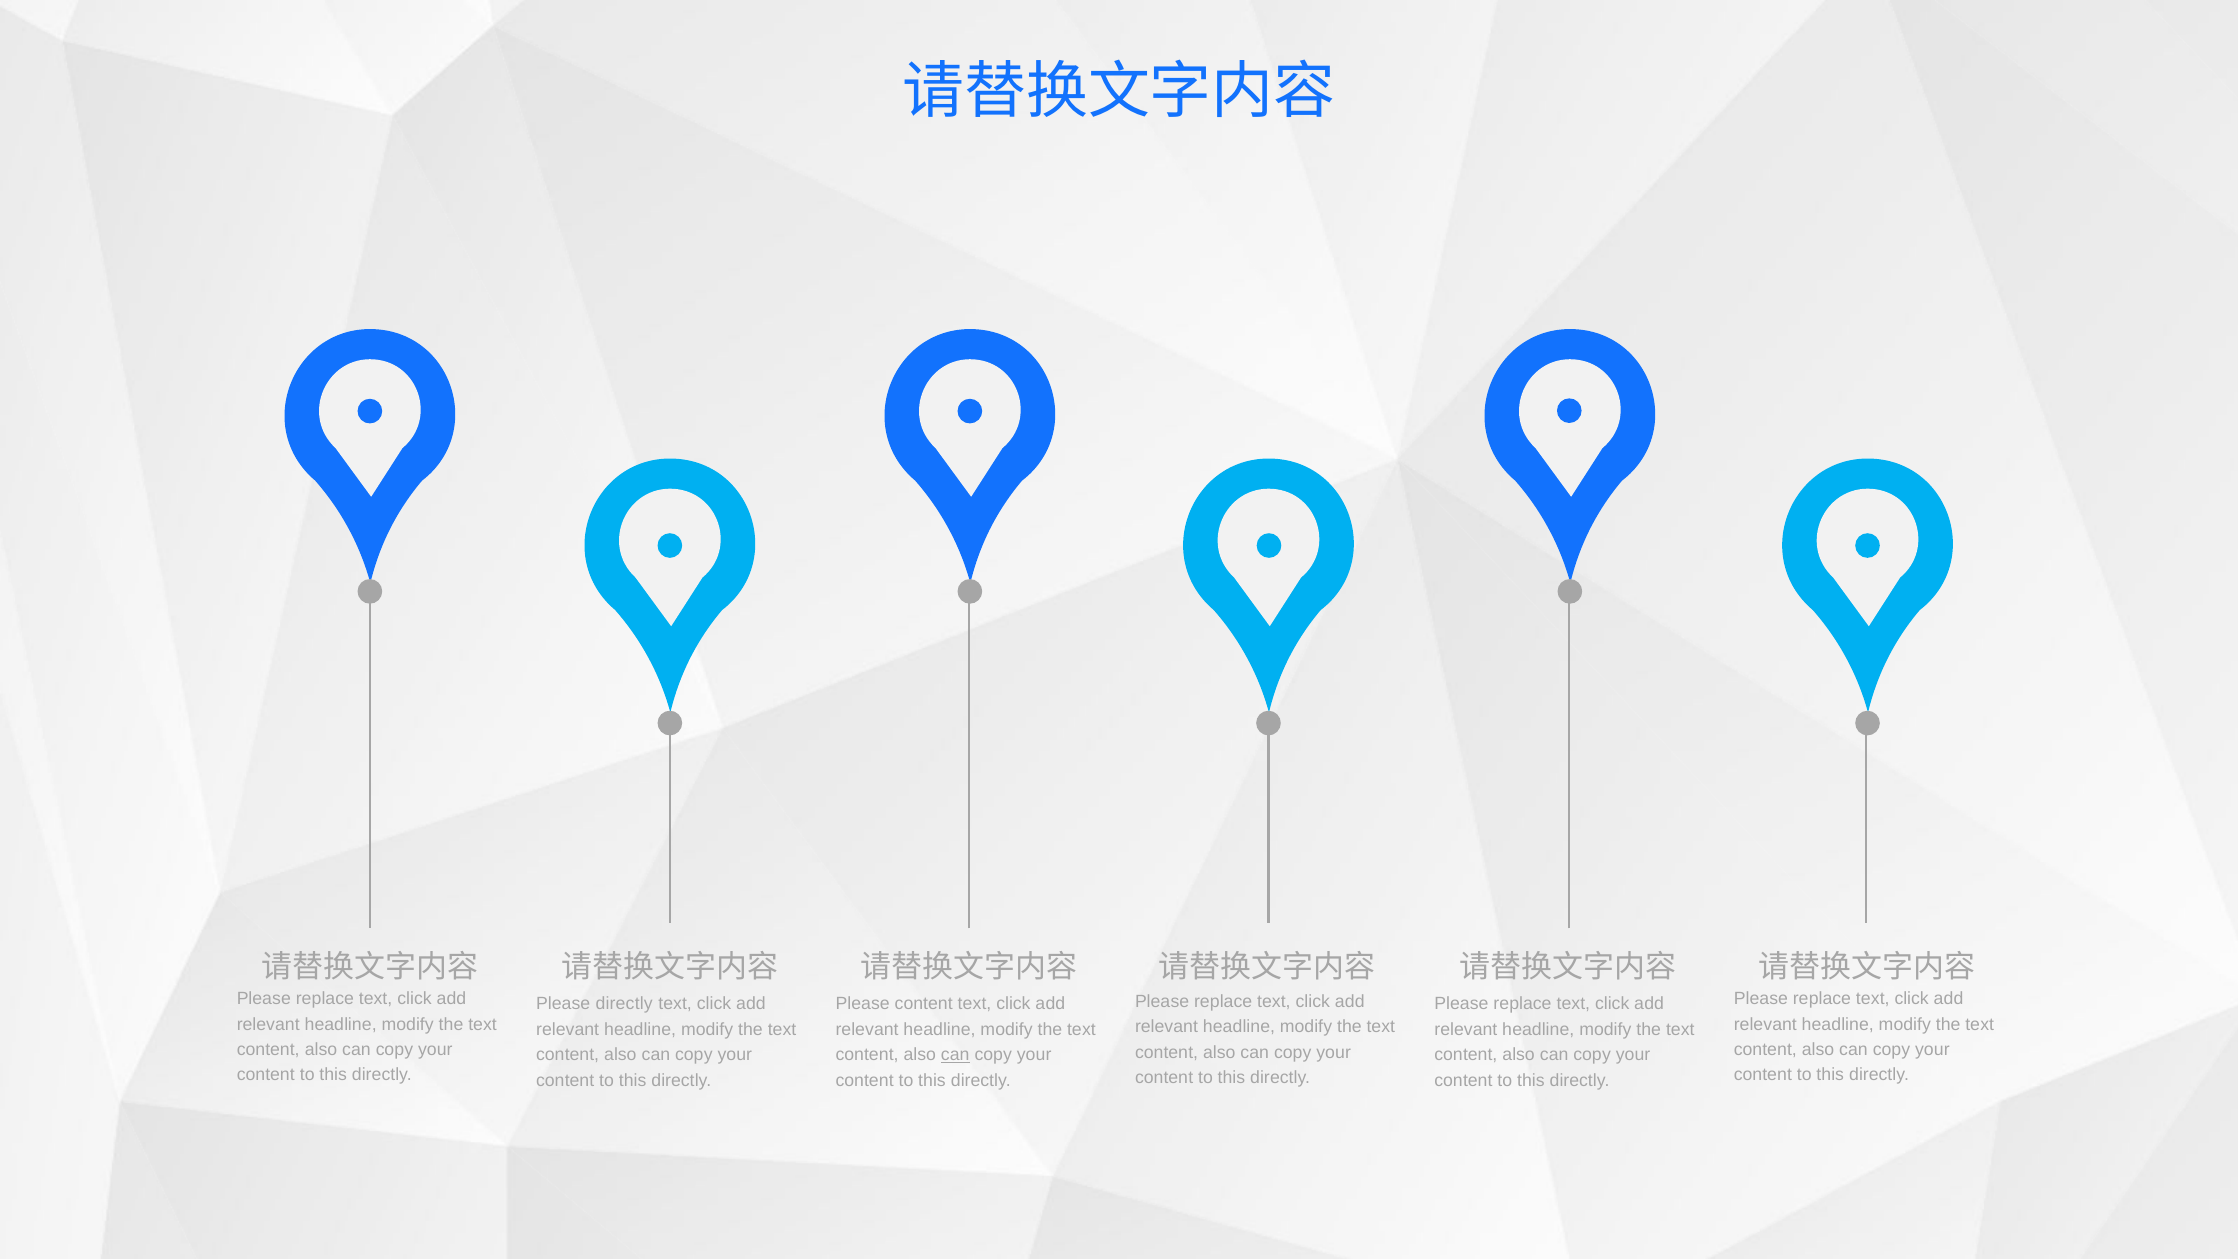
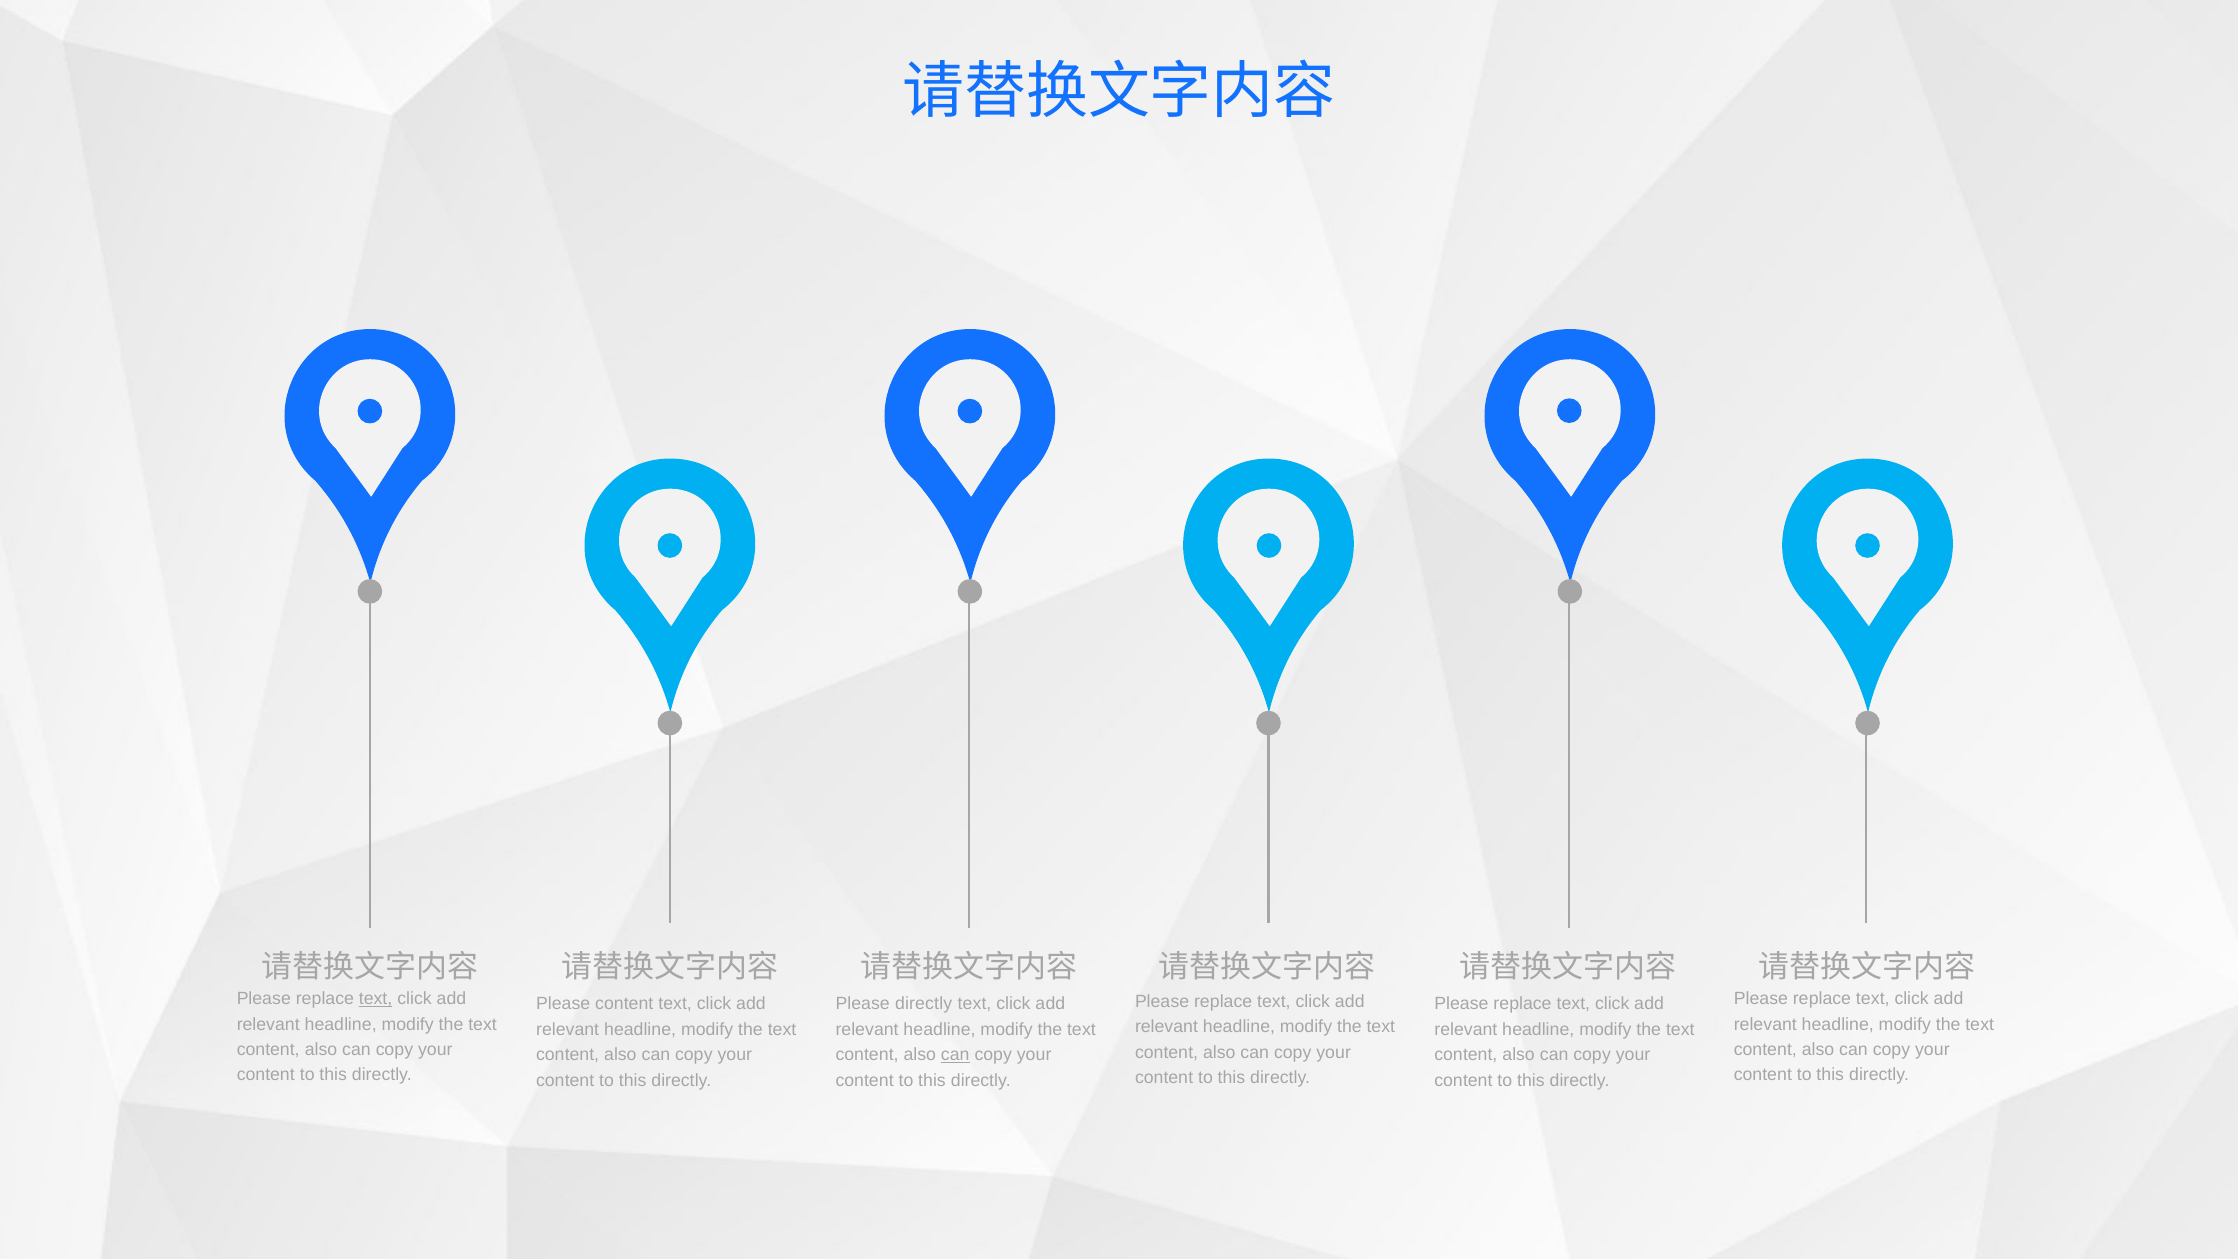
text underline: none -> present (376, 999)
Please directly: directly -> content (624, 1004)
Please content: content -> directly (924, 1004)
